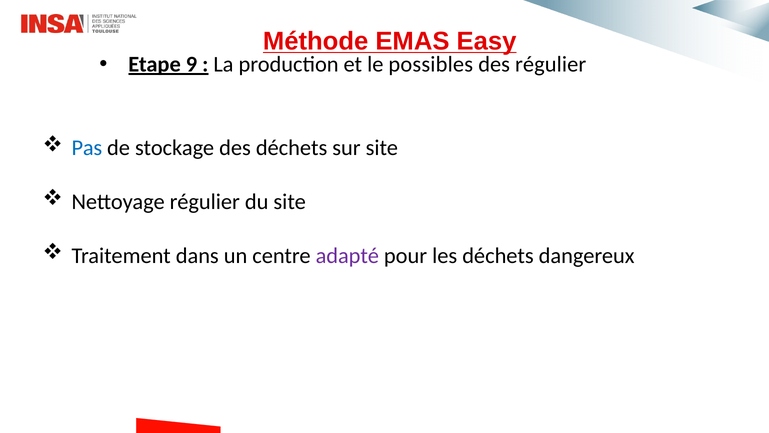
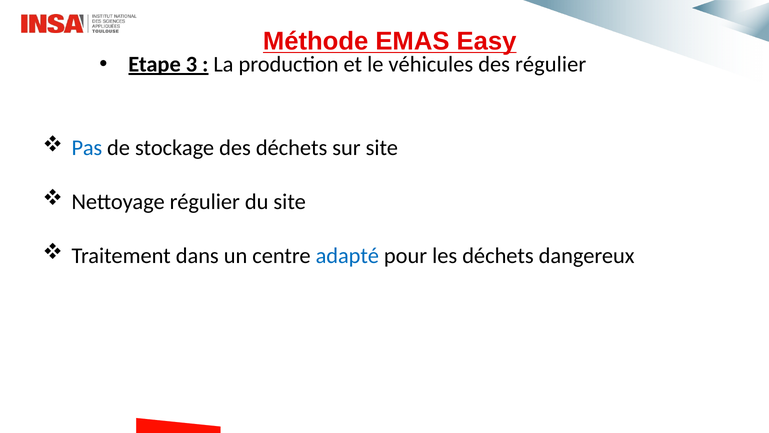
9: 9 -> 3 (192, 64)
possibles: possibles -> véhicules (431, 64)
adapté colour: purple -> blue (347, 255)
